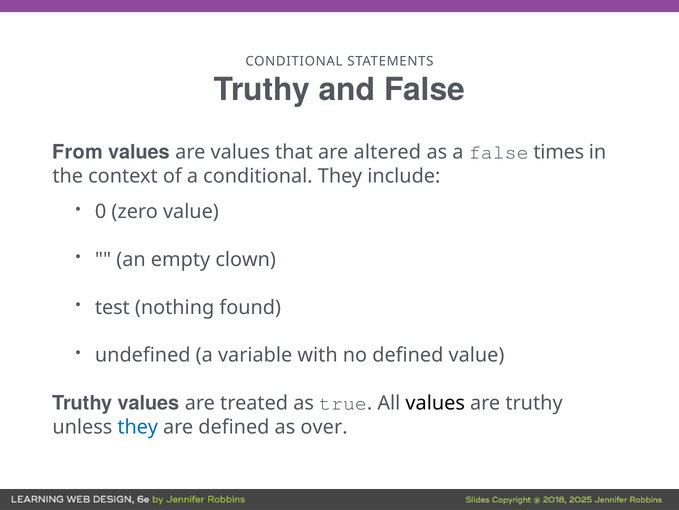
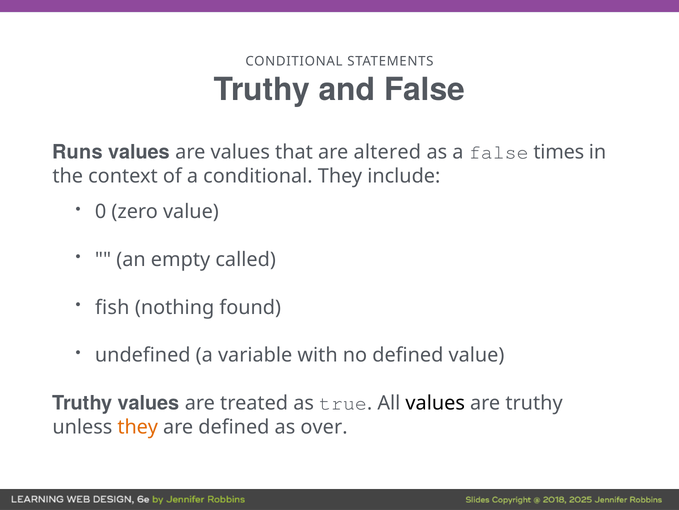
From: From -> Runs (78, 152)
clown: clown -> called (246, 259)
test: test -> fish (112, 307)
they colour: blue -> orange (138, 426)
